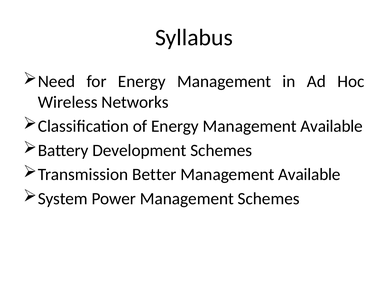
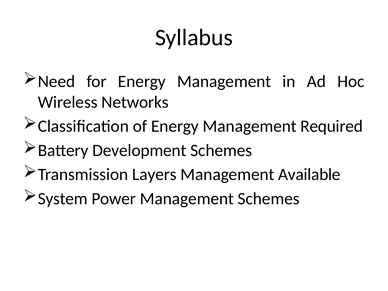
Energy Management Available: Available -> Required (332, 126)
Better: Better -> Layers (154, 175)
